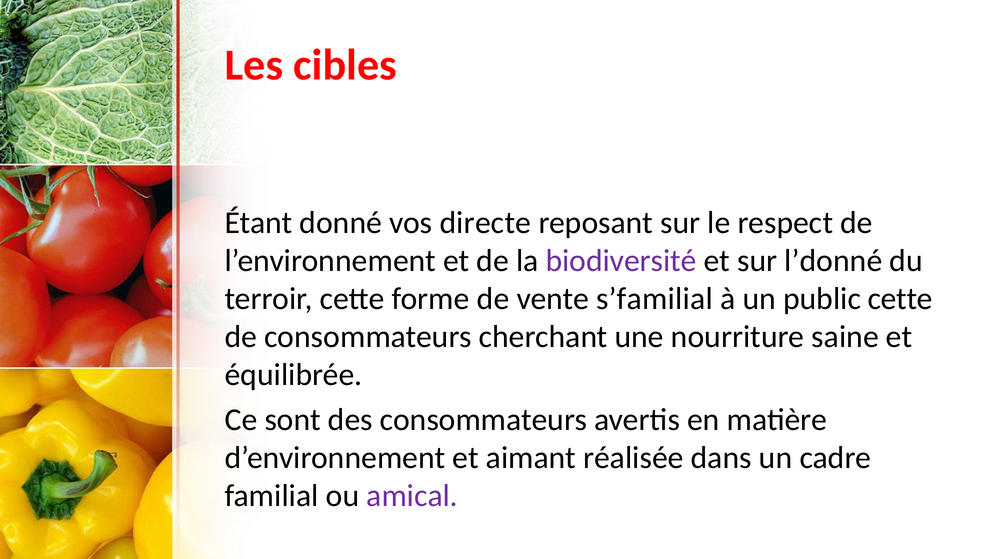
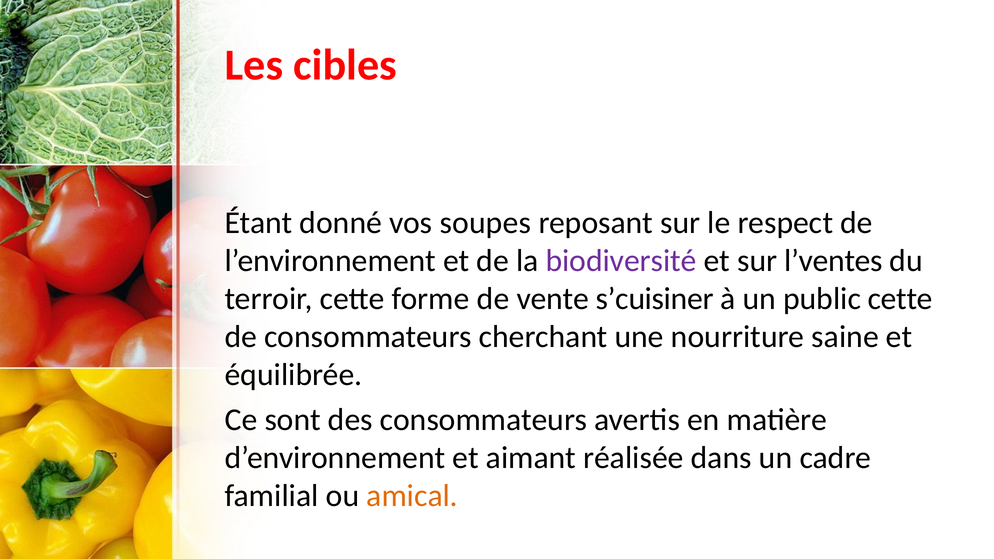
directe: directe -> soupes (485, 223)
l’donné: l’donné -> l’ventes (834, 261)
s’familial: s’familial -> s’cuisiner (655, 299)
amical colour: purple -> orange (412, 496)
